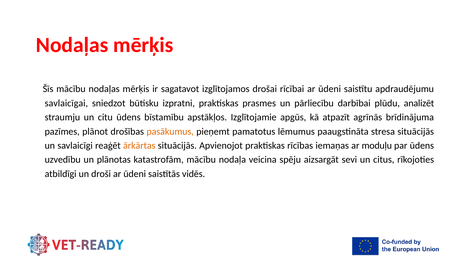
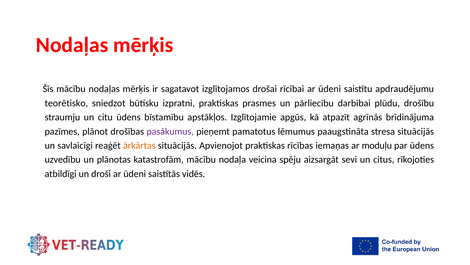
savlaicīgai: savlaicīgai -> teorētisko (66, 103)
analizēt: analizēt -> drošību (419, 103)
pasākumus colour: orange -> purple (170, 131)
